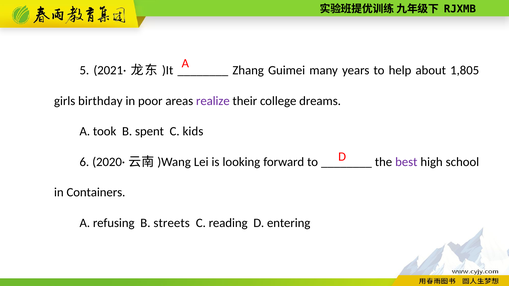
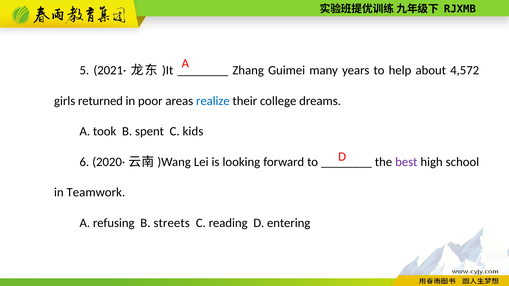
1,805: 1,805 -> 4,572 (465, 70)
birthday: birthday -> returned (100, 101)
realize colour: purple -> blue (213, 101)
Containers: Containers -> Teamwork (96, 193)
